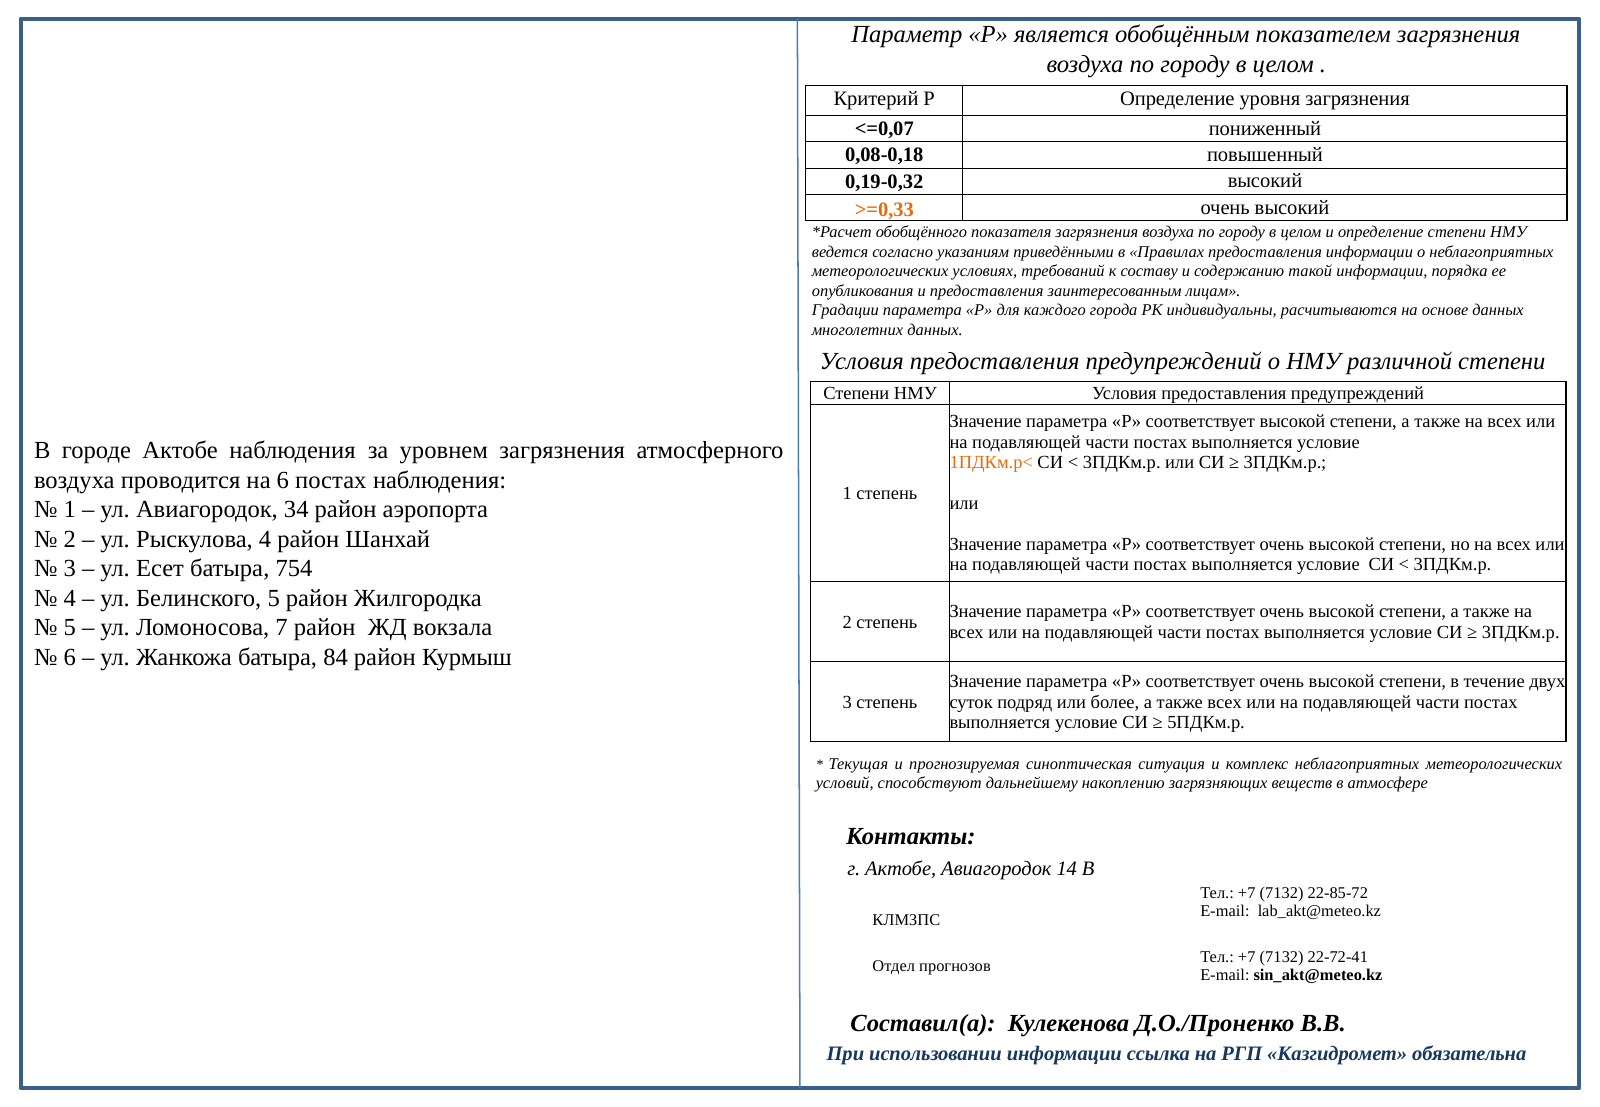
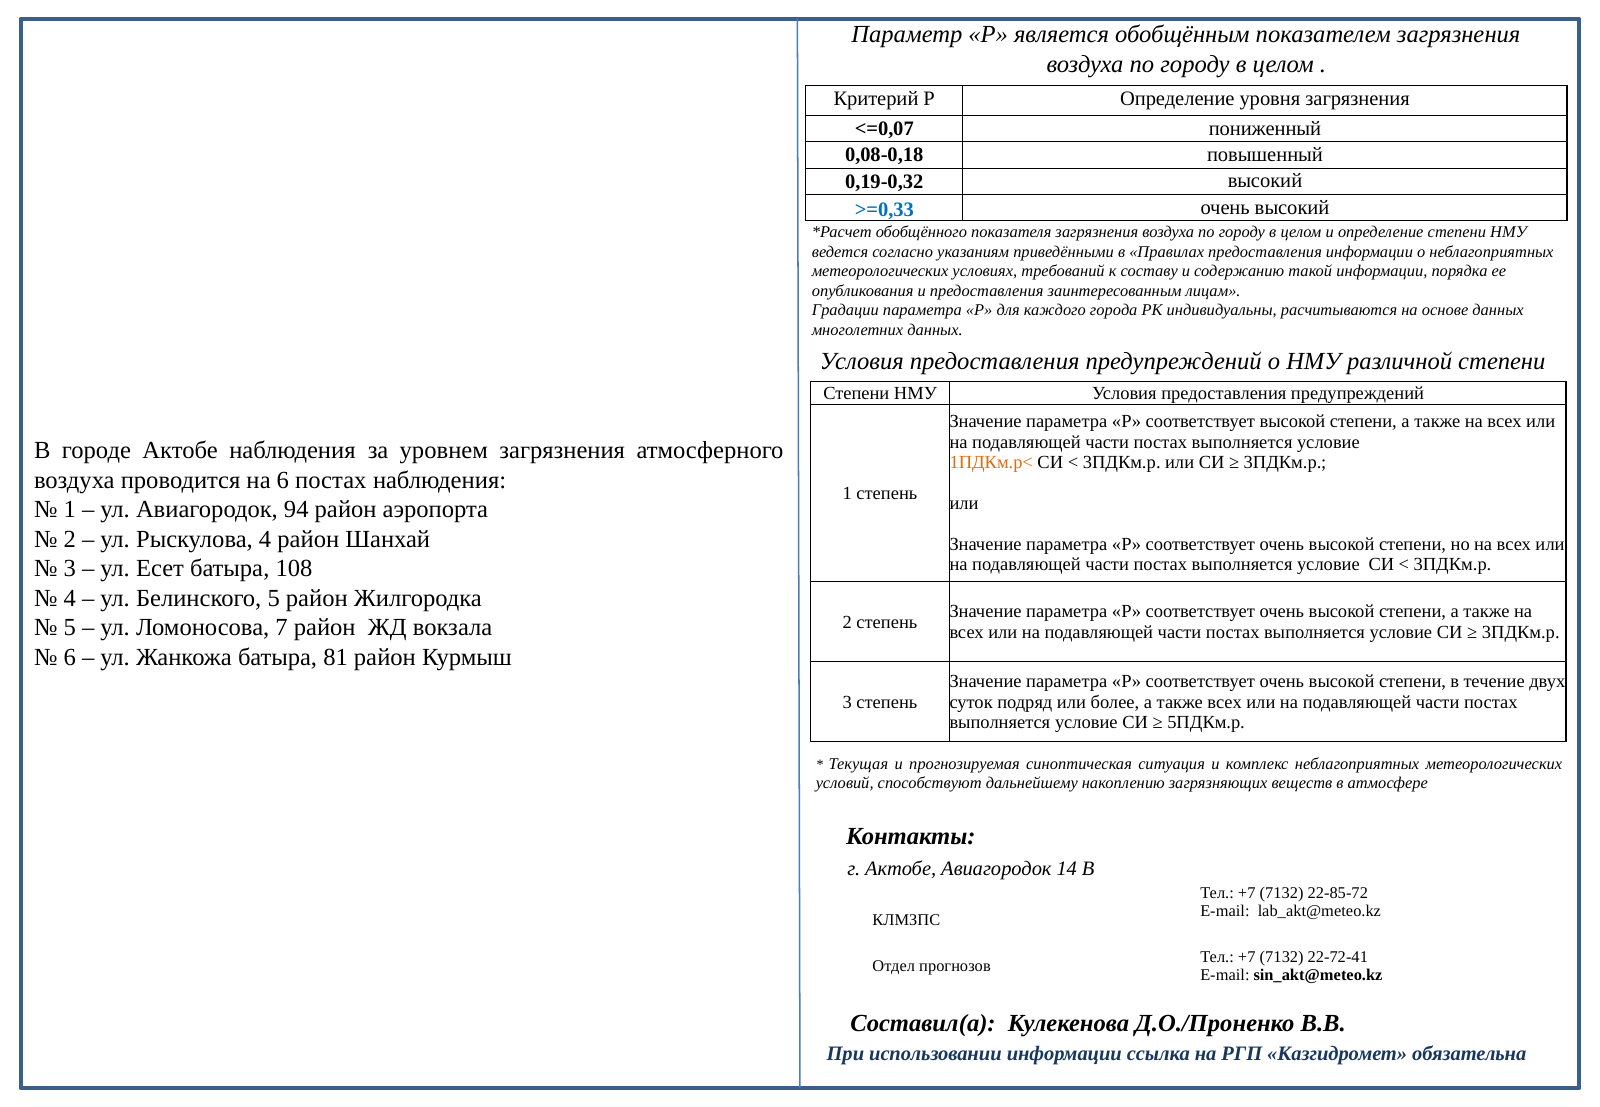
>=0,33 colour: orange -> blue (884, 210)
34: 34 -> 94 (296, 510)
754: 754 -> 108 (294, 569)
84: 84 -> 81 (336, 657)
